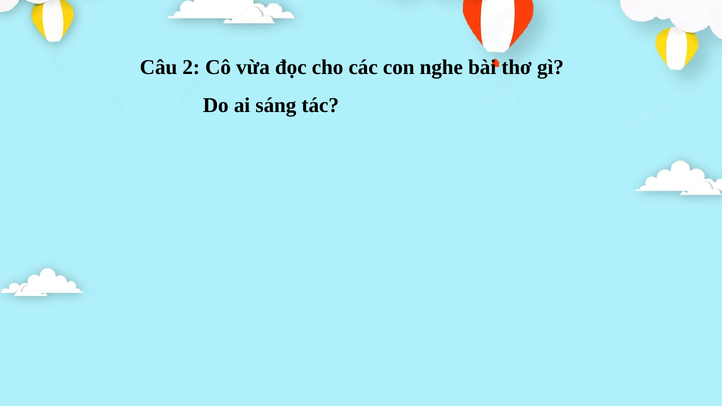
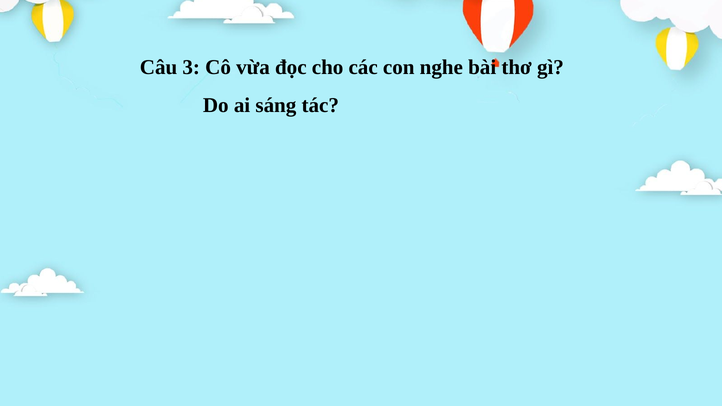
2: 2 -> 3 (191, 67)
